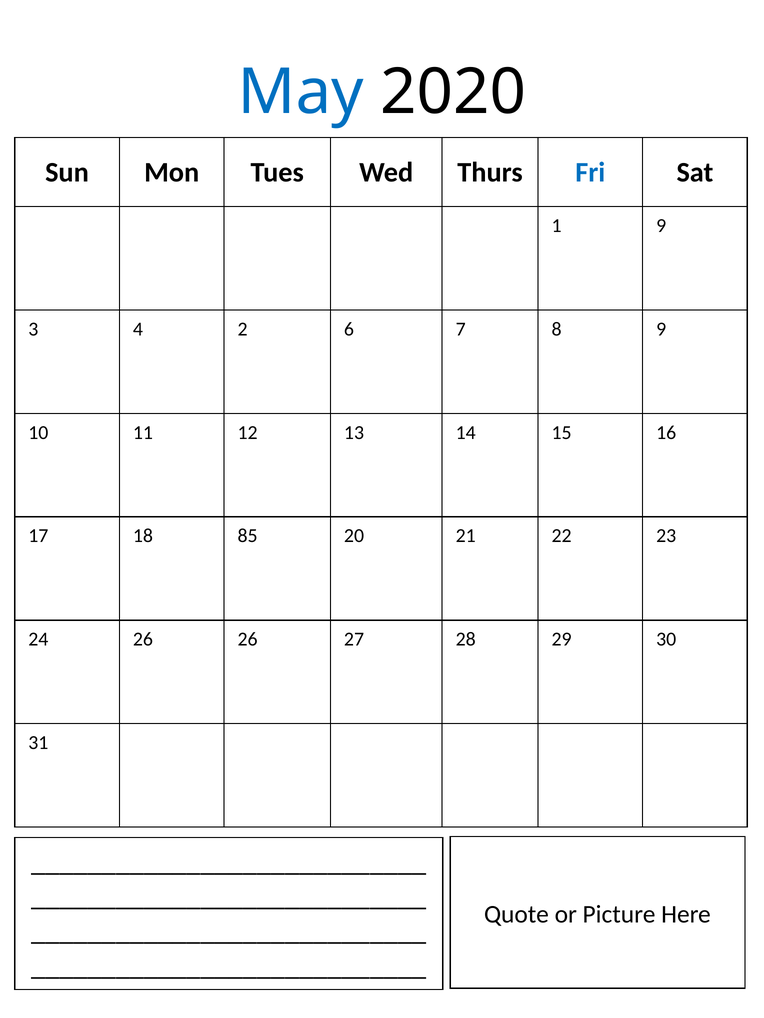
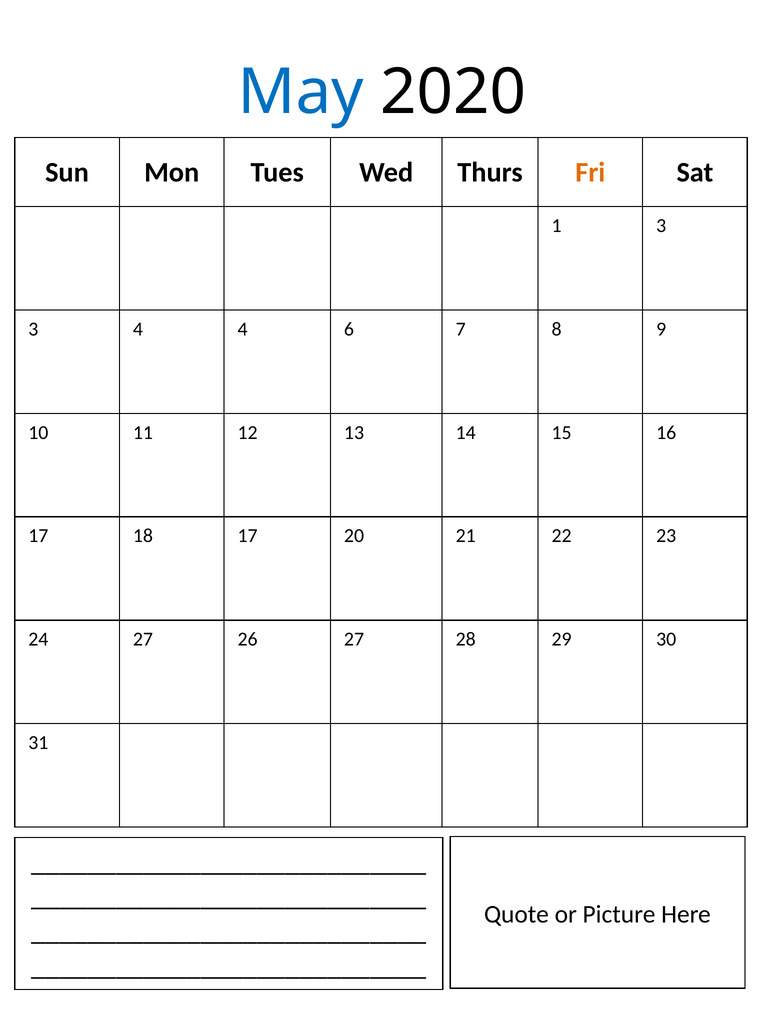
Fri colour: blue -> orange (590, 172)
1 9: 9 -> 3 (661, 226)
4 2: 2 -> 4 (243, 329)
18 85: 85 -> 17 (248, 536)
24 26: 26 -> 27 (143, 640)
